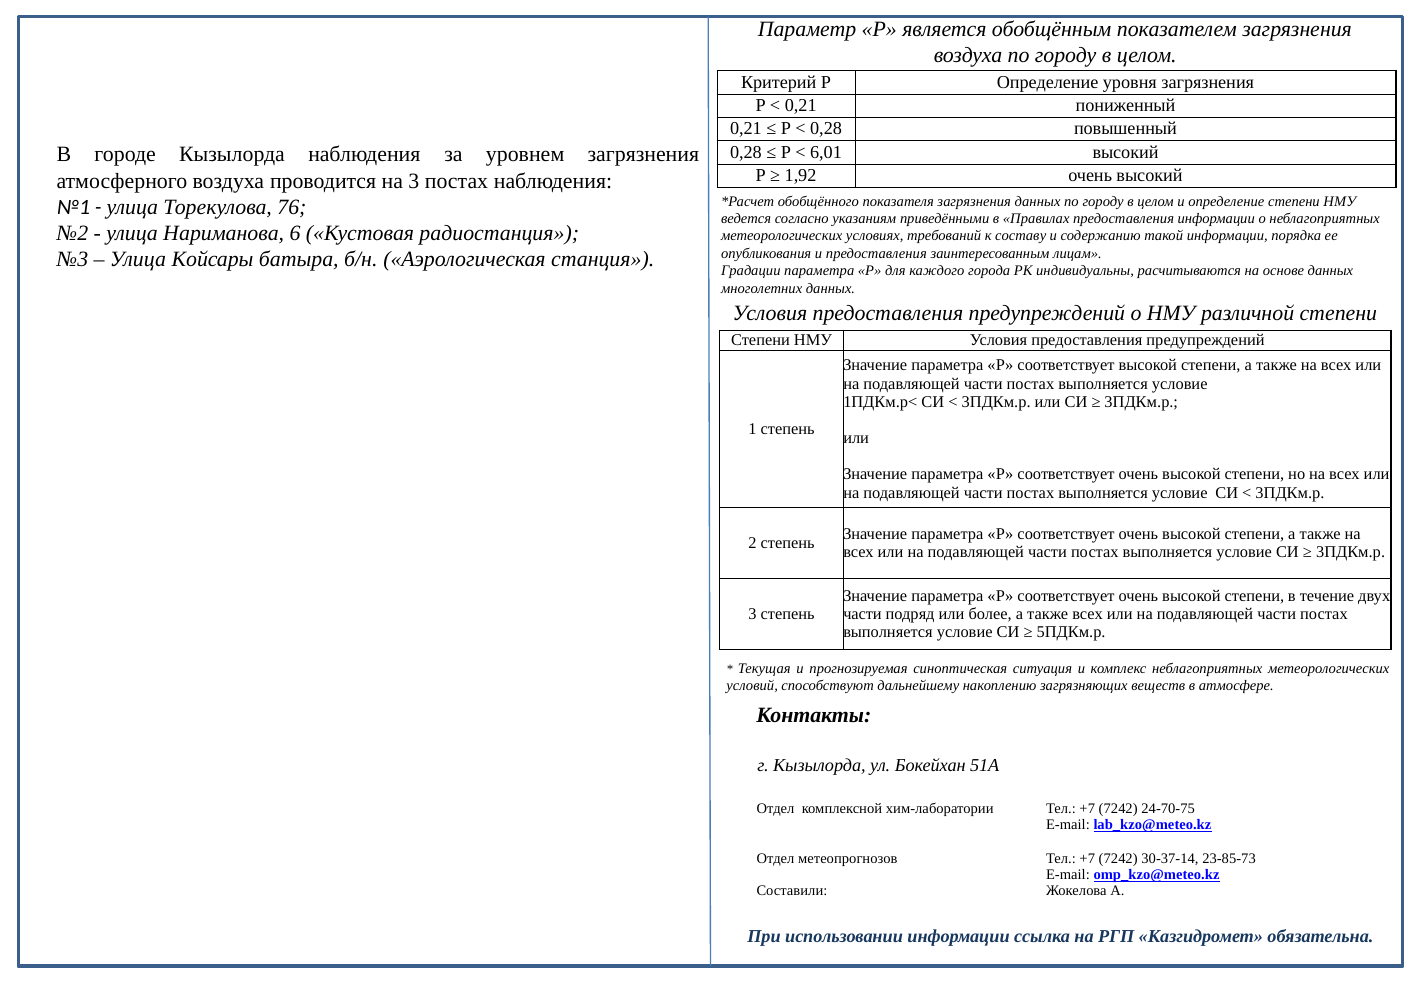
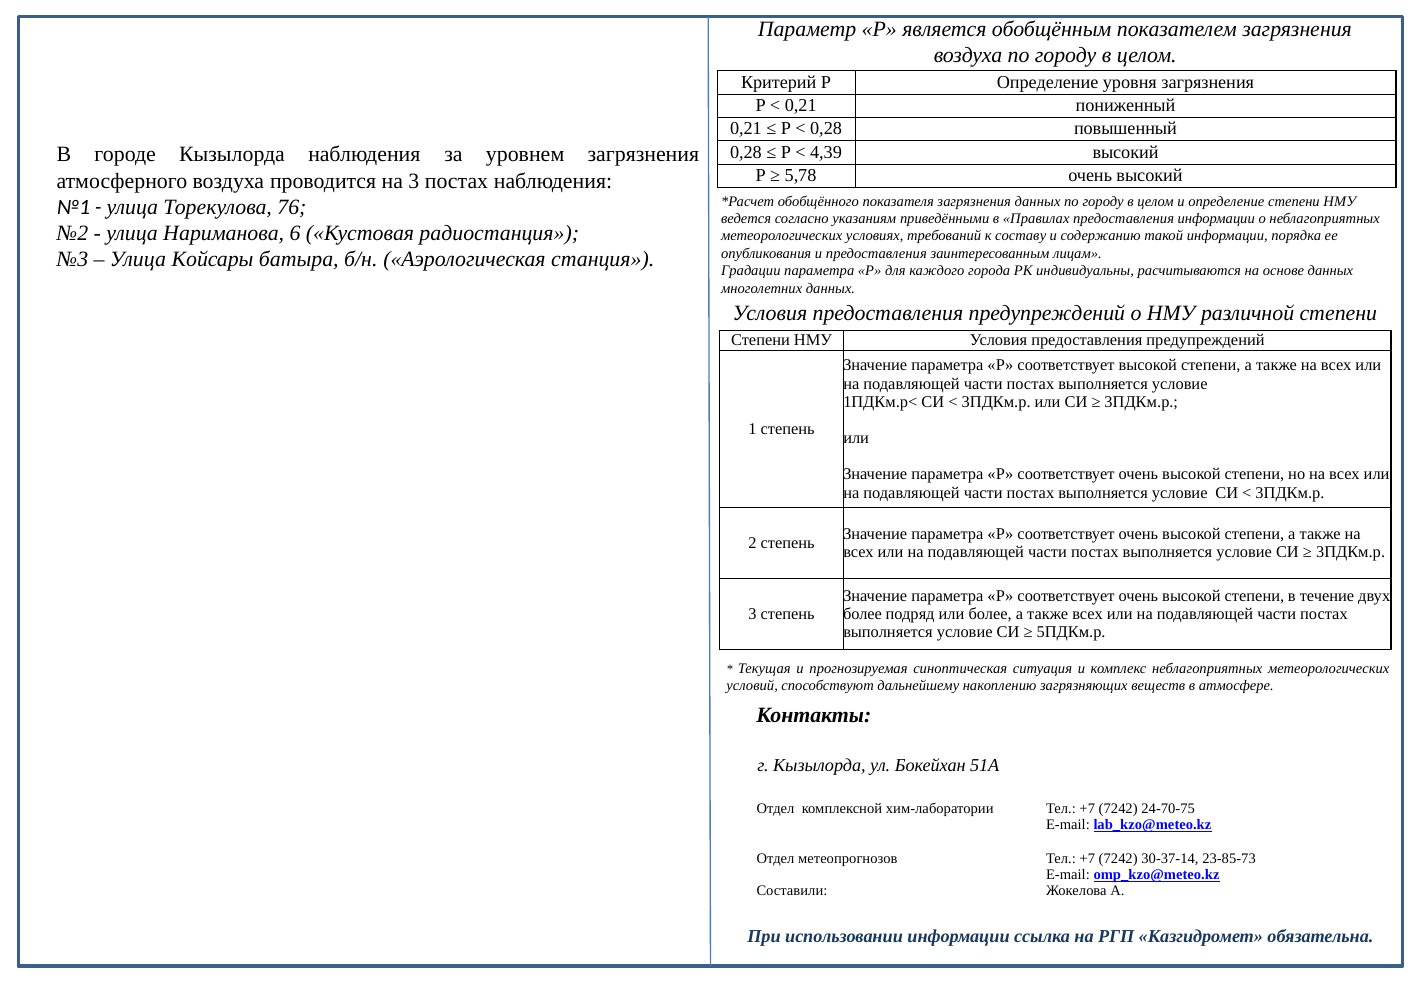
6,01: 6,01 -> 4,39 (826, 152)
1,92: 1,92 -> 5,78 (801, 176)
части: части -> более (863, 615)
